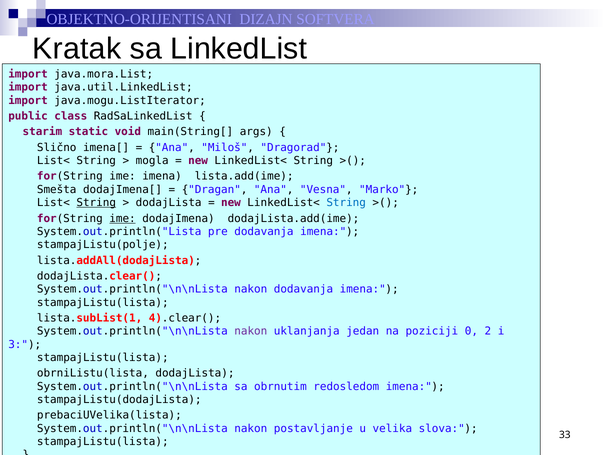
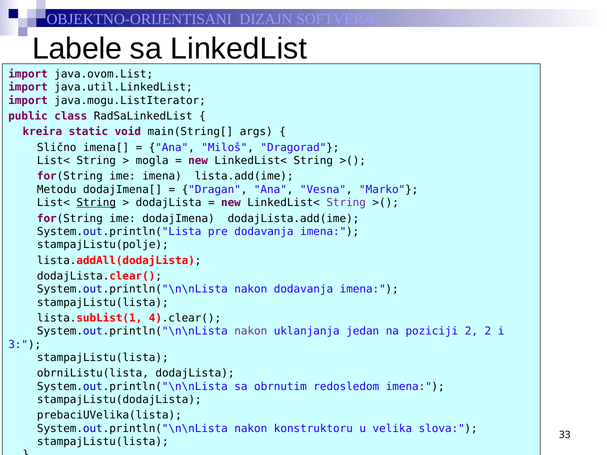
Kratak: Kratak -> Labele (77, 49)
java.mora.List: java.mora.List -> java.ovom.List (104, 74)
starim: starim -> kreira (42, 132)
Smešta: Smešta -> Metodu (57, 190)
String colour: blue -> purple (346, 203)
ime underline: present -> none (123, 219)
poziciji 0: 0 -> 2 (471, 331)
postavljanje: postavljanje -> konstruktoru (313, 429)
